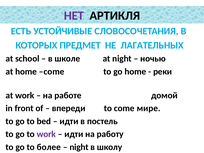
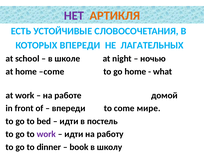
АРТИКЛЯ colour: black -> orange (115, 16)
КОТОРЫХ ПРЕДМЕТ: ПРЕДМЕТ -> ВПЕРЕДИ (80, 45)
реки: реки -> what (163, 72)
более: более -> dinner (49, 147)
night: night -> book (79, 147)
